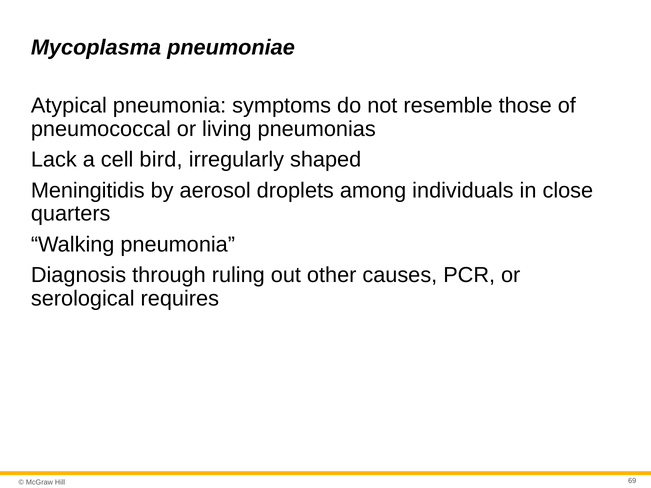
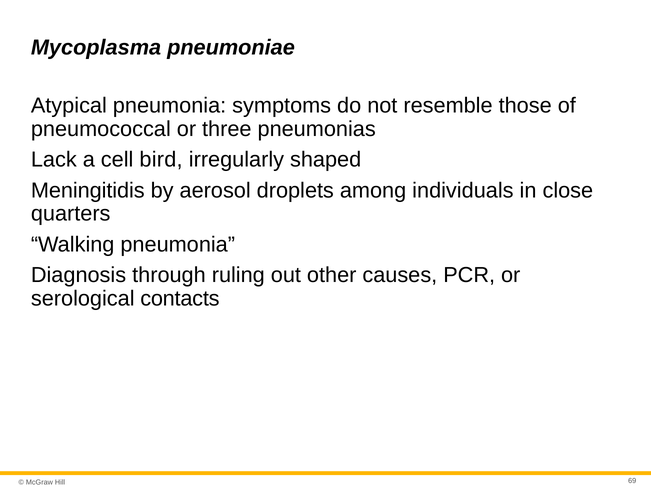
living: living -> three (227, 129)
requires: requires -> contacts (180, 299)
